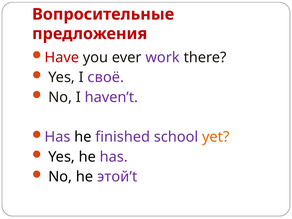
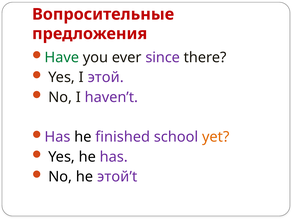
Have colour: red -> green (62, 57)
work: work -> since (163, 57)
своё: своё -> этой (106, 77)
